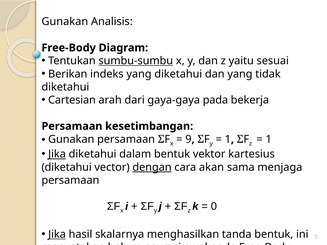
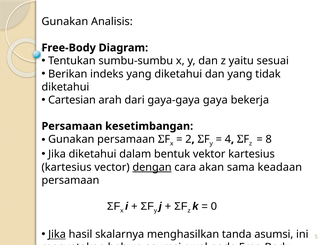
sumbu-sumbu underline: present -> none (136, 61)
gaya-gaya pada: pada -> gaya (215, 100)
9: 9 -> 2 (188, 139)
1: 1 -> 4 (228, 139)
1: 1 -> 8 (269, 139)
Jika underline: present -> none (57, 154)
diketahui: diketahui -> kartesius (67, 167)
menjaga: menjaga -> keadaan (280, 167)
tanda bentuk: bentuk -> asumsi (274, 235)
